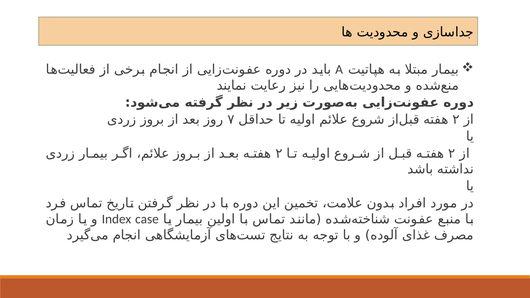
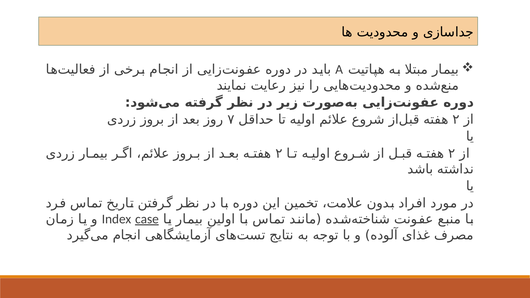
case underline: none -> present (147, 219)
